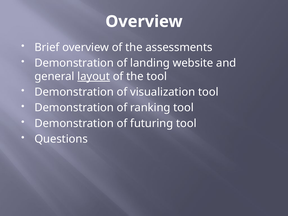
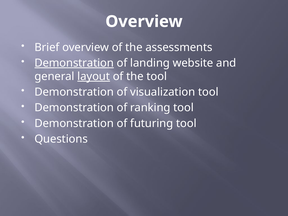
Demonstration underline: none -> present (74, 63)
